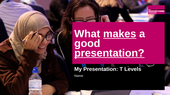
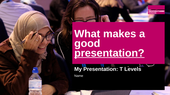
makes underline: present -> none (120, 34)
